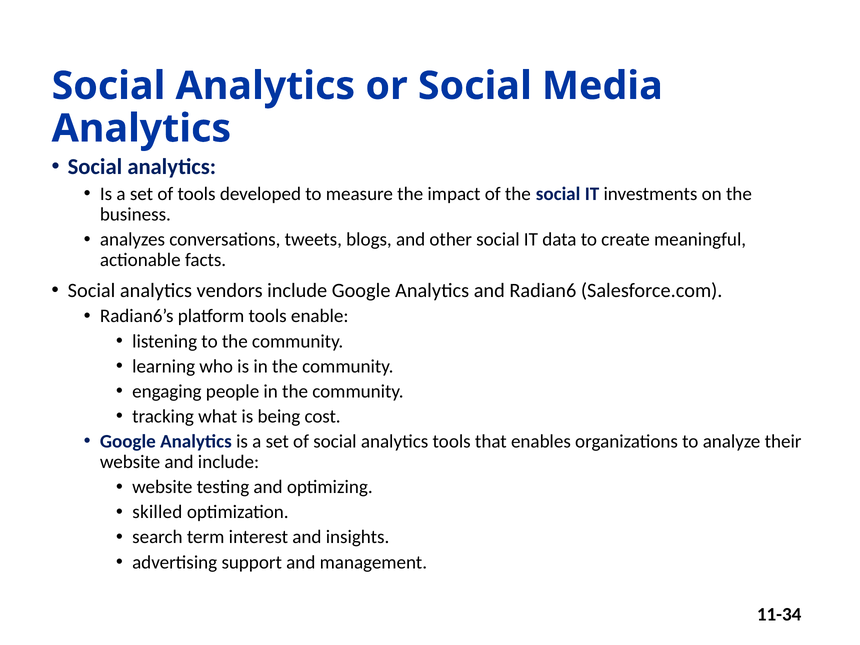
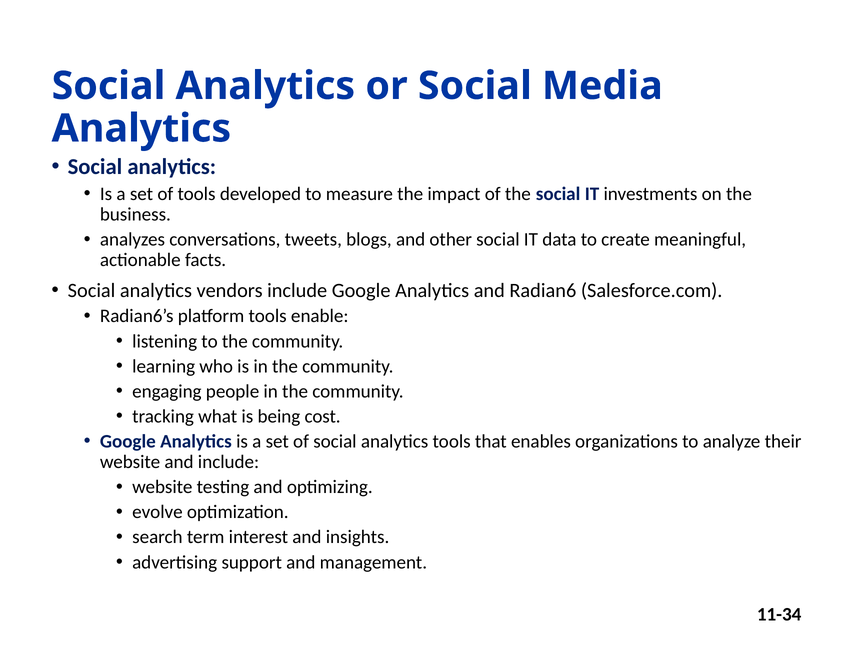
skilled: skilled -> evolve (157, 512)
